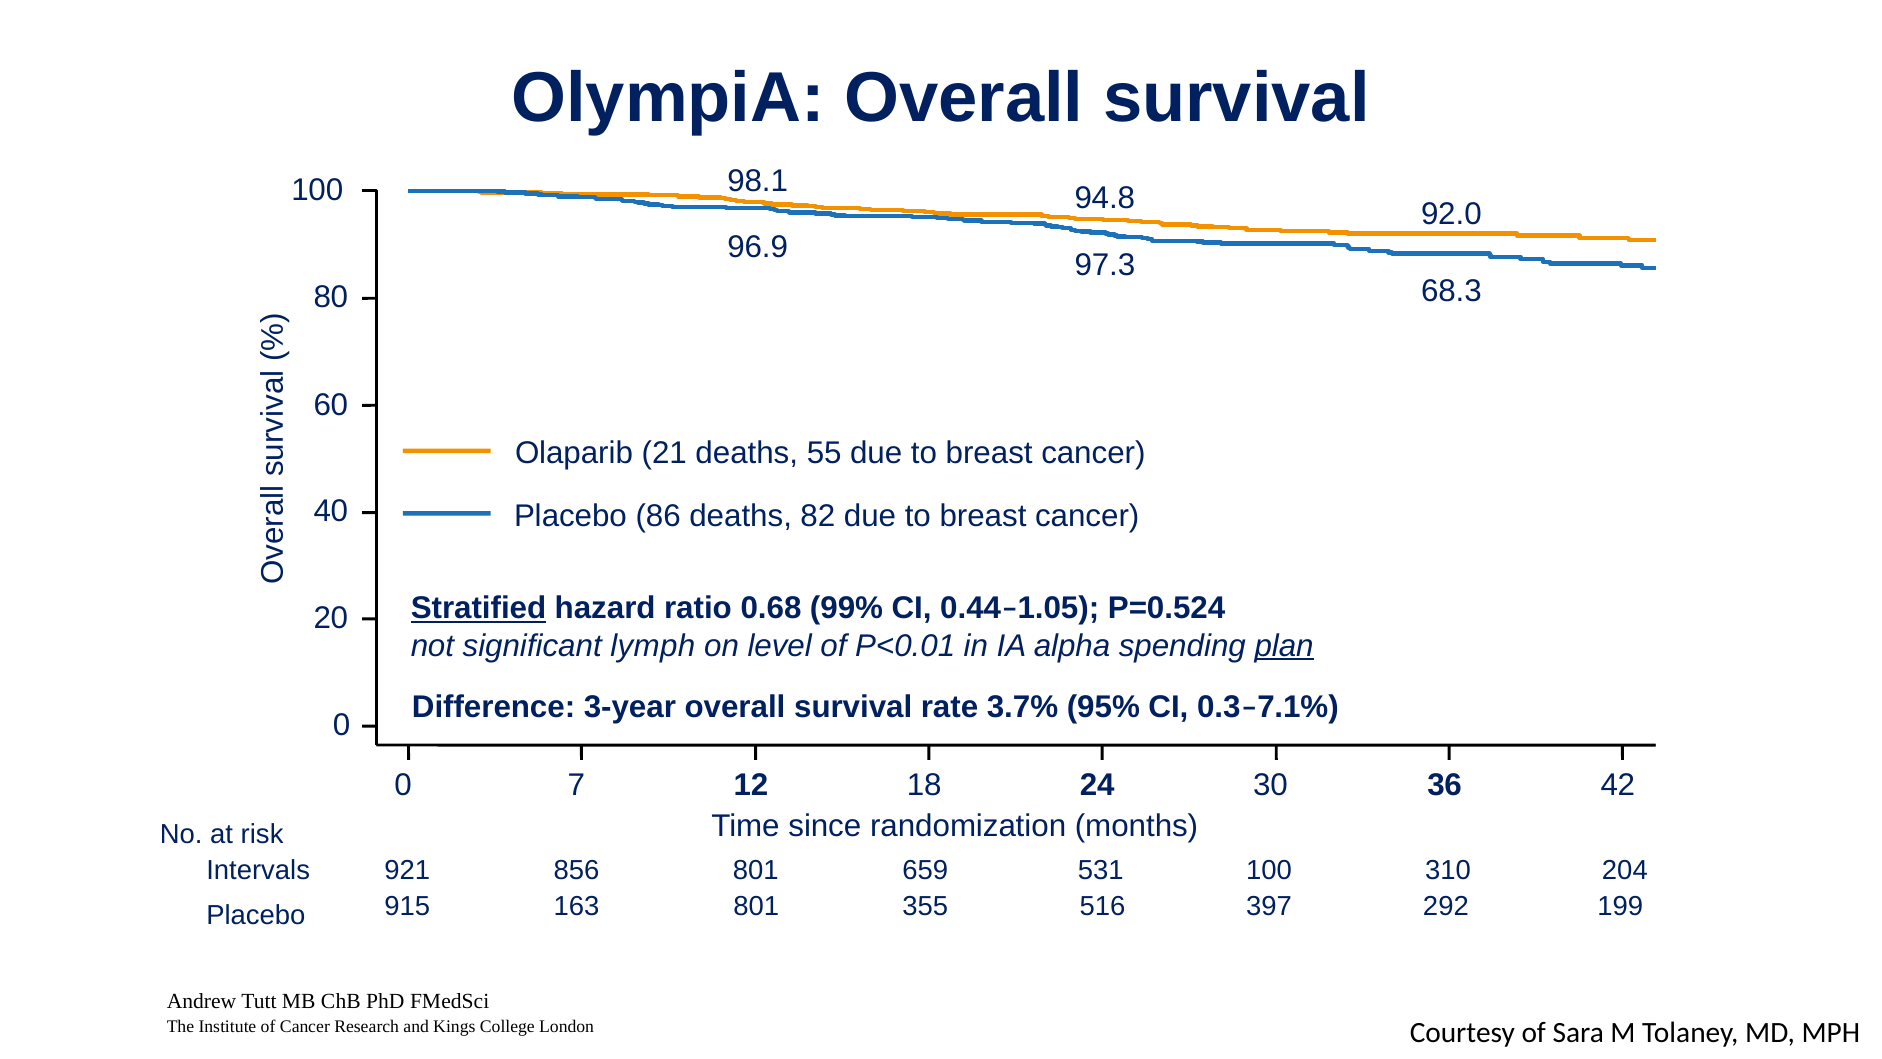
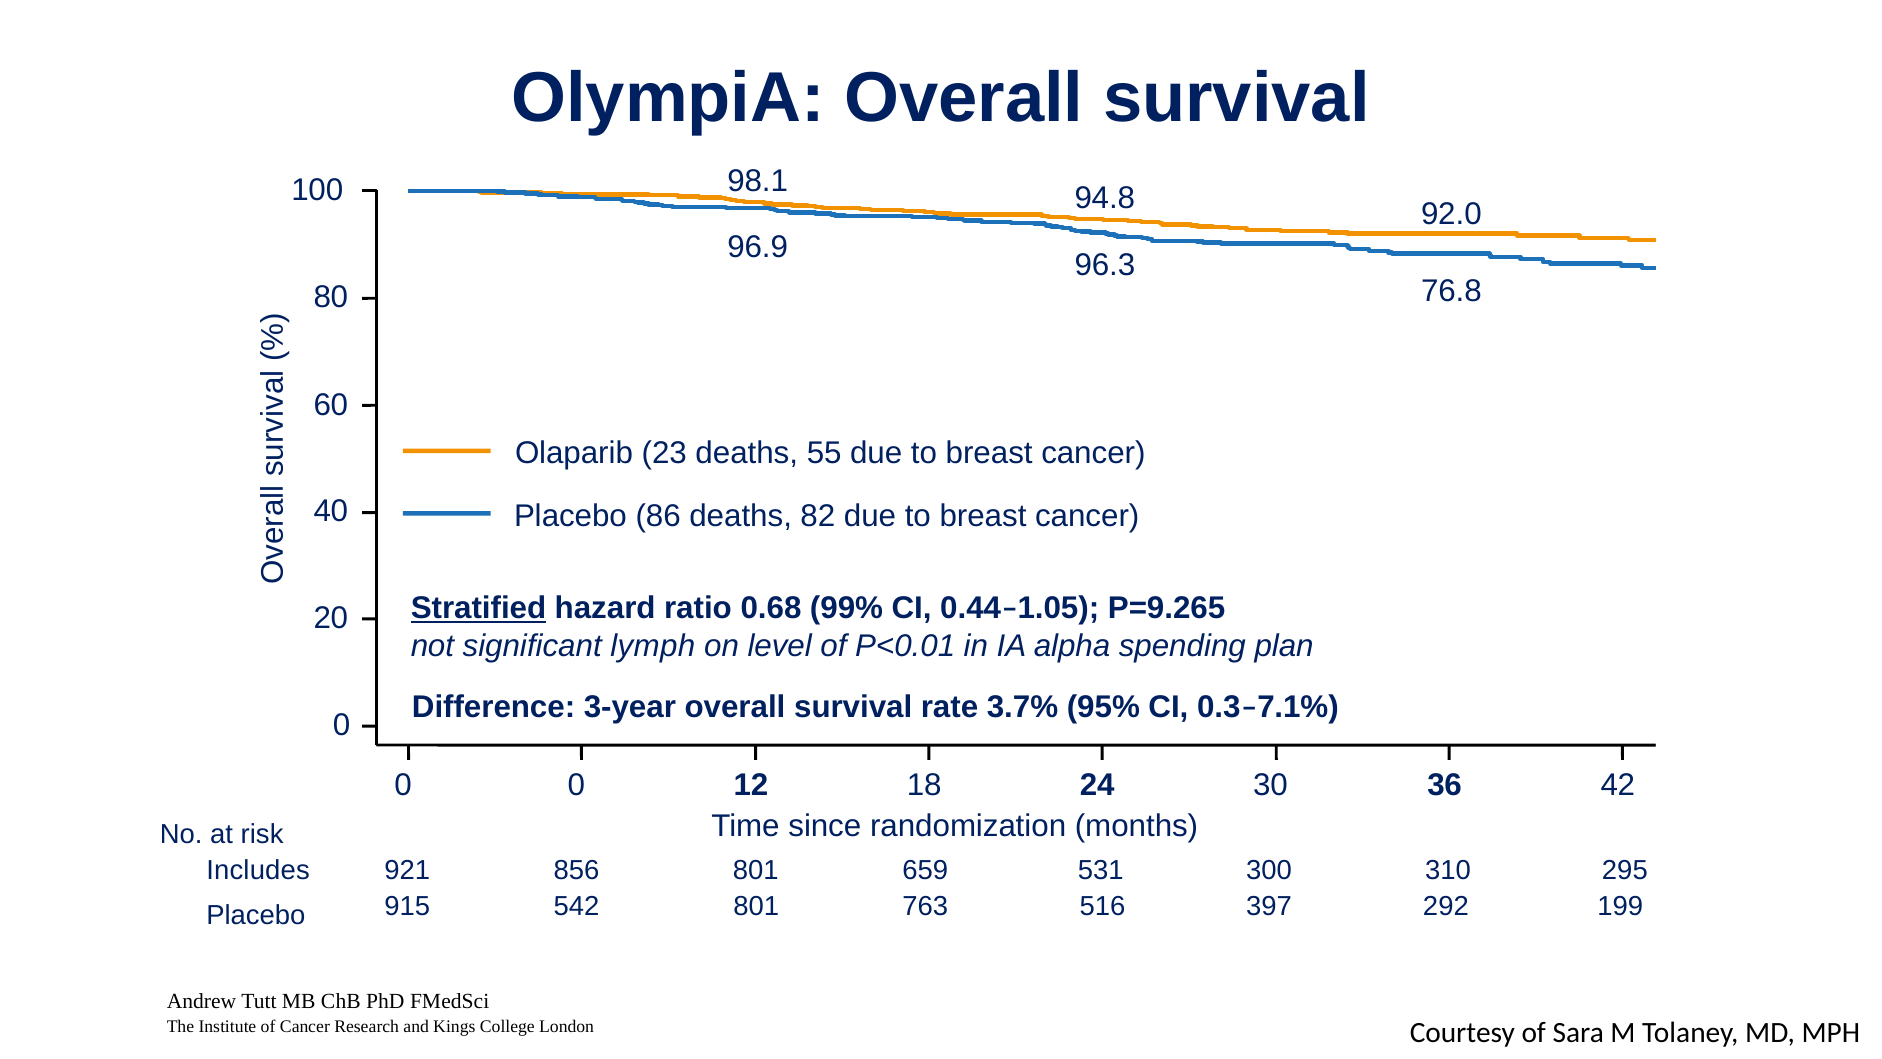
97.3: 97.3 -> 96.3 (1105, 265)
68.3: 68.3 -> 76.8 (1451, 291)
21: 21 -> 23 (664, 453)
P=0.524: P=0.524 -> P=9.265 (1167, 608)
plan underline: present -> none (1284, 646)
0 7: 7 -> 0 (576, 785)
Intervals: Intervals -> Includes (258, 870)
531 100: 100 -> 300 (1269, 870)
204: 204 -> 295 (1625, 870)
163: 163 -> 542 (576, 906)
355: 355 -> 763 (925, 906)
